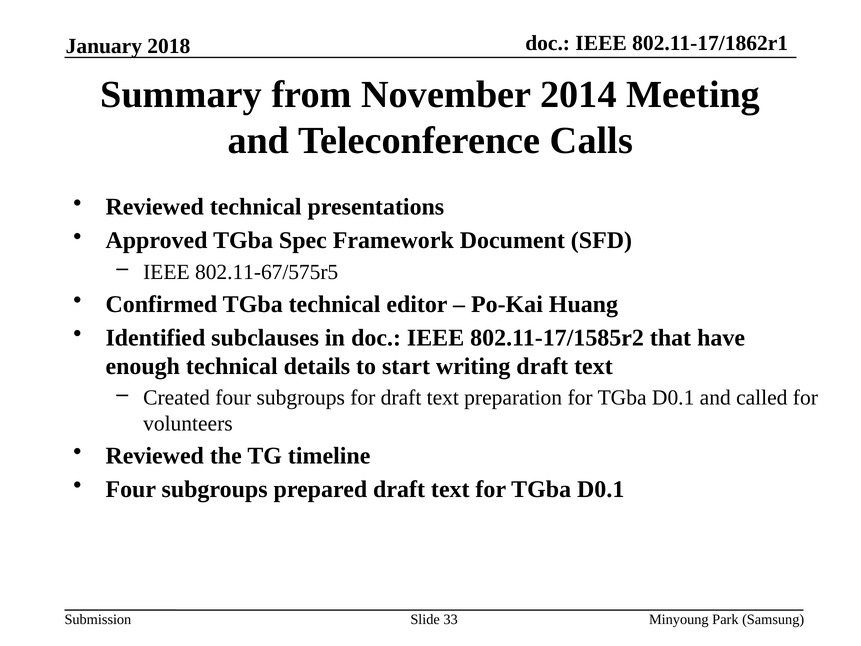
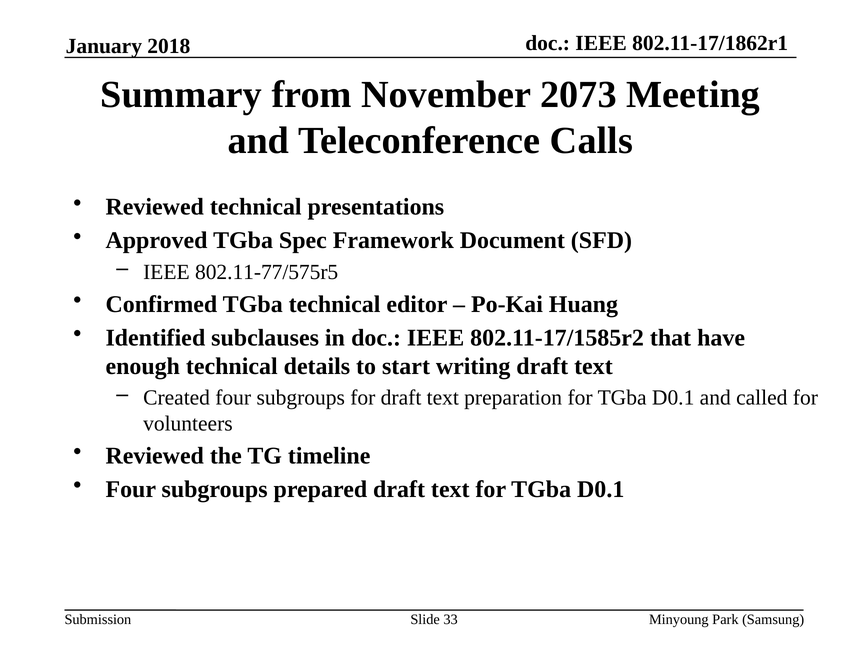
2014: 2014 -> 2073 (578, 94)
802.11-67/575r5: 802.11-67/575r5 -> 802.11-77/575r5 (267, 272)
